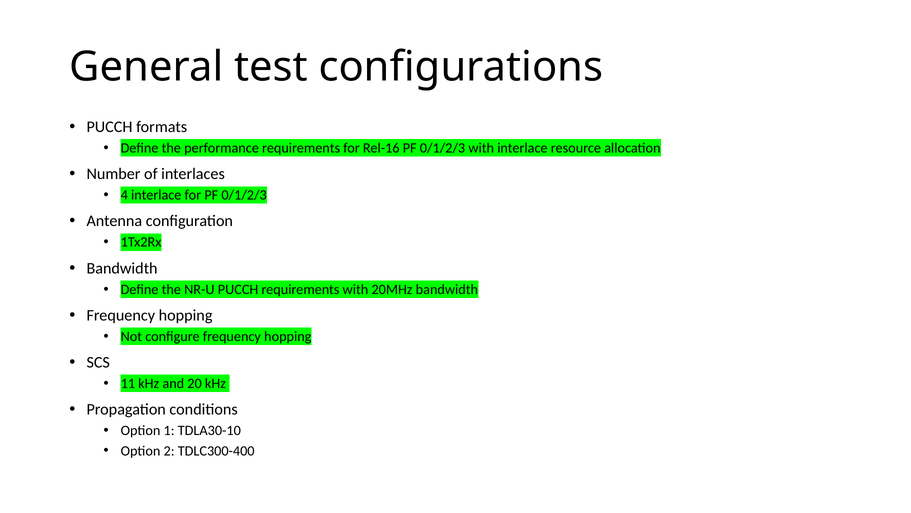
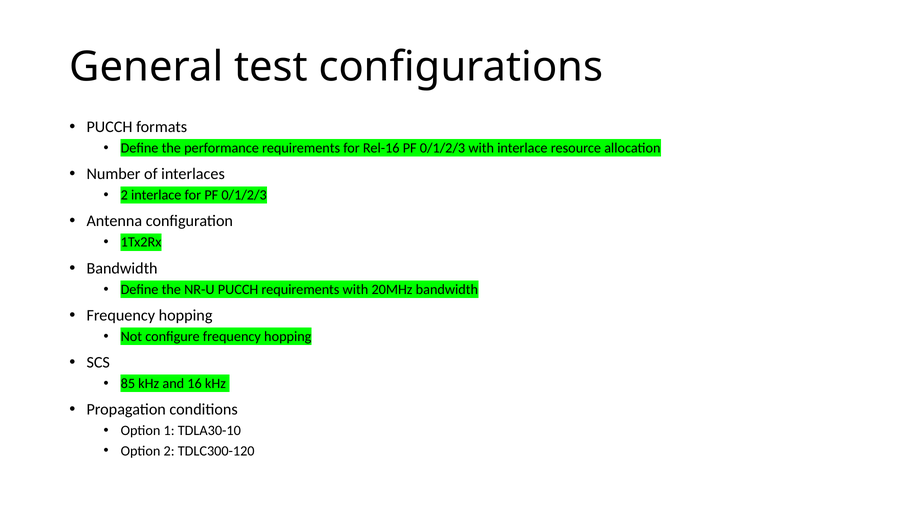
4: 4 -> 2 (124, 195)
11: 11 -> 85 (128, 383)
20: 20 -> 16 (195, 383)
TDLC300-400: TDLC300-400 -> TDLC300-120 (216, 450)
